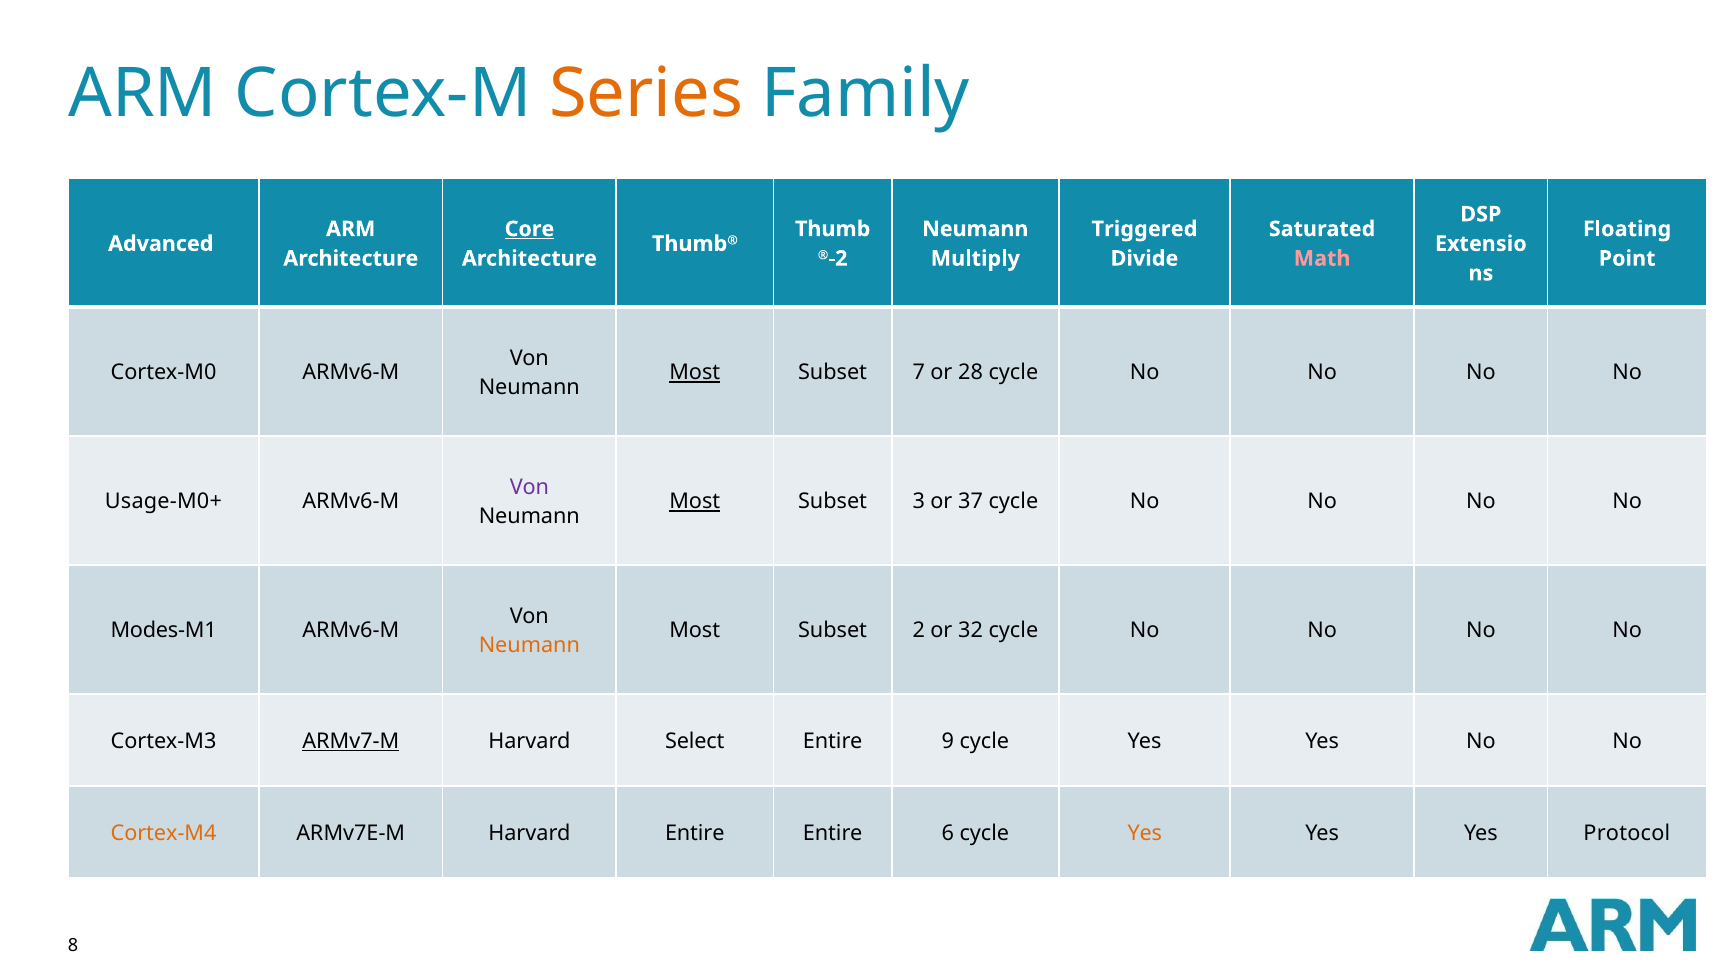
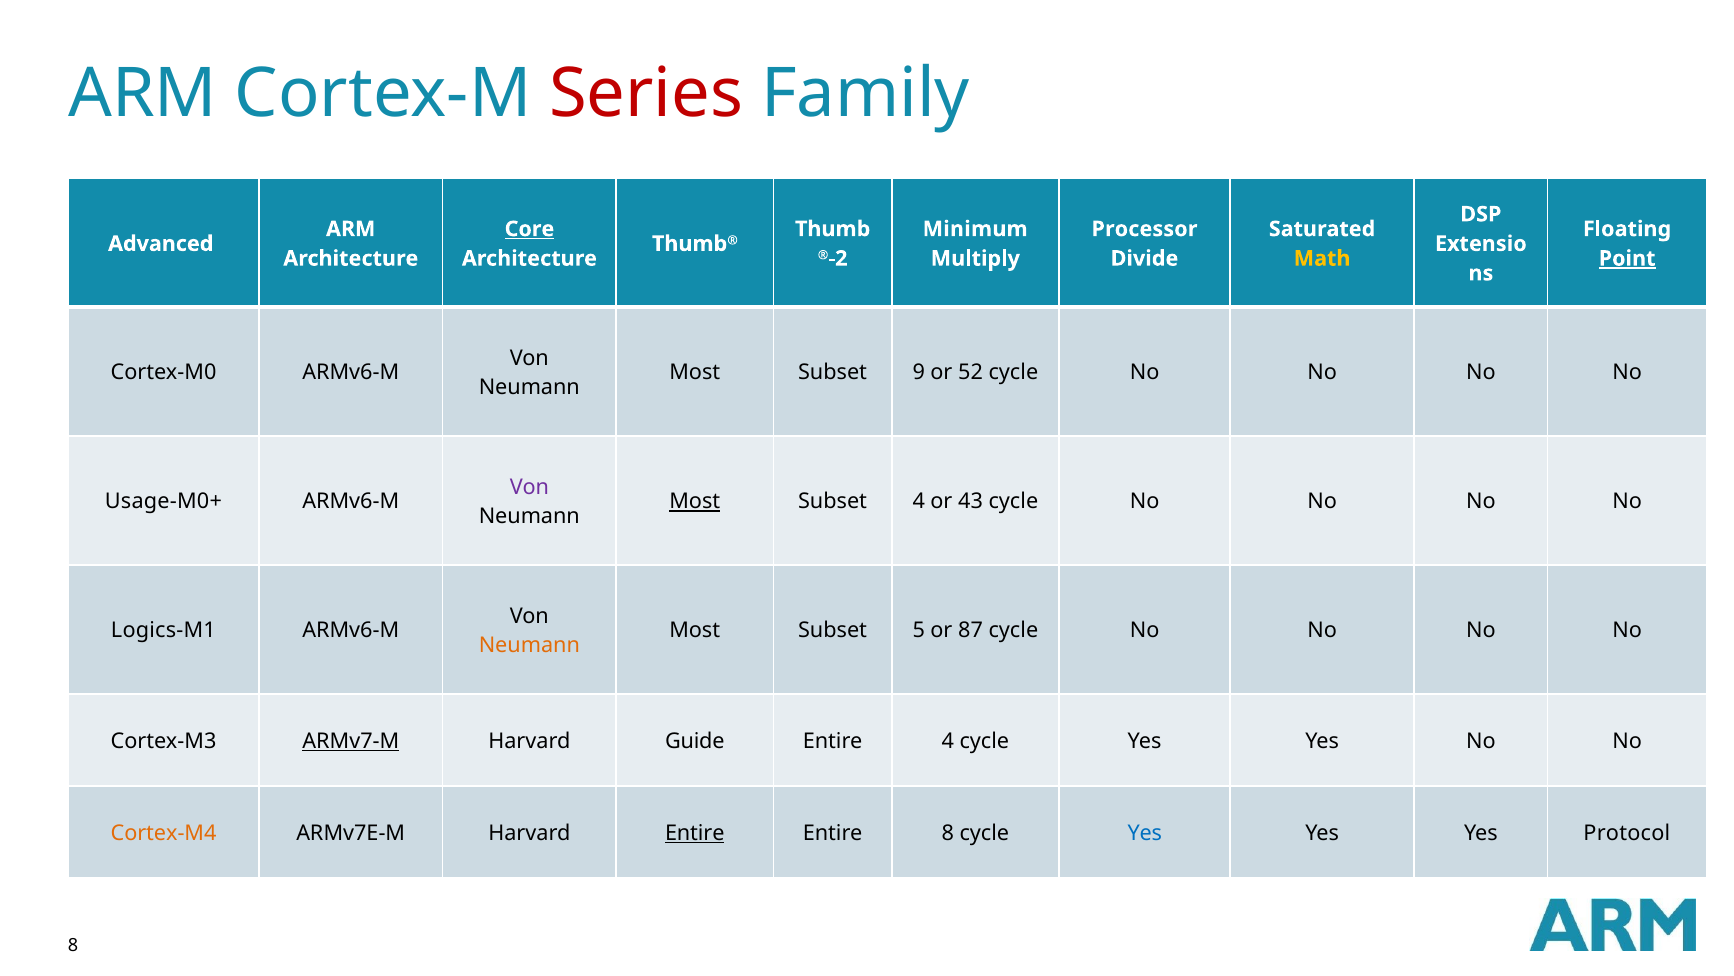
Series colour: orange -> red (646, 94)
Neumann: Neumann -> Minimum (975, 229)
Triggered: Triggered -> Processor (1144, 229)
Math colour: pink -> yellow (1322, 258)
Point underline: none -> present (1627, 258)
Most underline: present -> none (695, 373)
7: 7 -> 9 (919, 373)
28: 28 -> 52 (971, 373)
Subset 3: 3 -> 4 (919, 502)
37: 37 -> 43 (971, 502)
Modes-M1: Modes-M1 -> Logics-M1 (163, 631)
2: 2 -> 5 (919, 631)
32: 32 -> 87 (971, 631)
Select: Select -> Guide (695, 741)
Entire 9: 9 -> 4 (948, 741)
Entire underline: none -> present (695, 833)
Entire 6: 6 -> 8 (948, 833)
Yes colour: orange -> blue (1145, 833)
